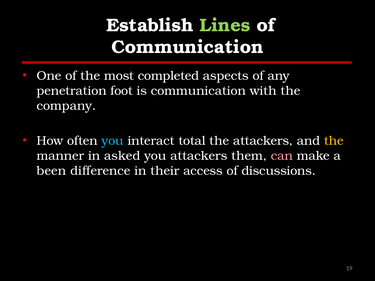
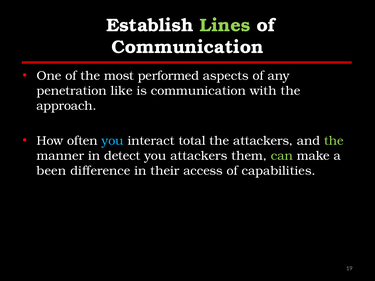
completed: completed -> performed (168, 76)
foot: foot -> like (122, 91)
company: company -> approach (66, 106)
the colour: yellow -> light green (334, 141)
asked: asked -> detect (122, 156)
can colour: pink -> light green (282, 156)
discussions: discussions -> capabilities (279, 171)
